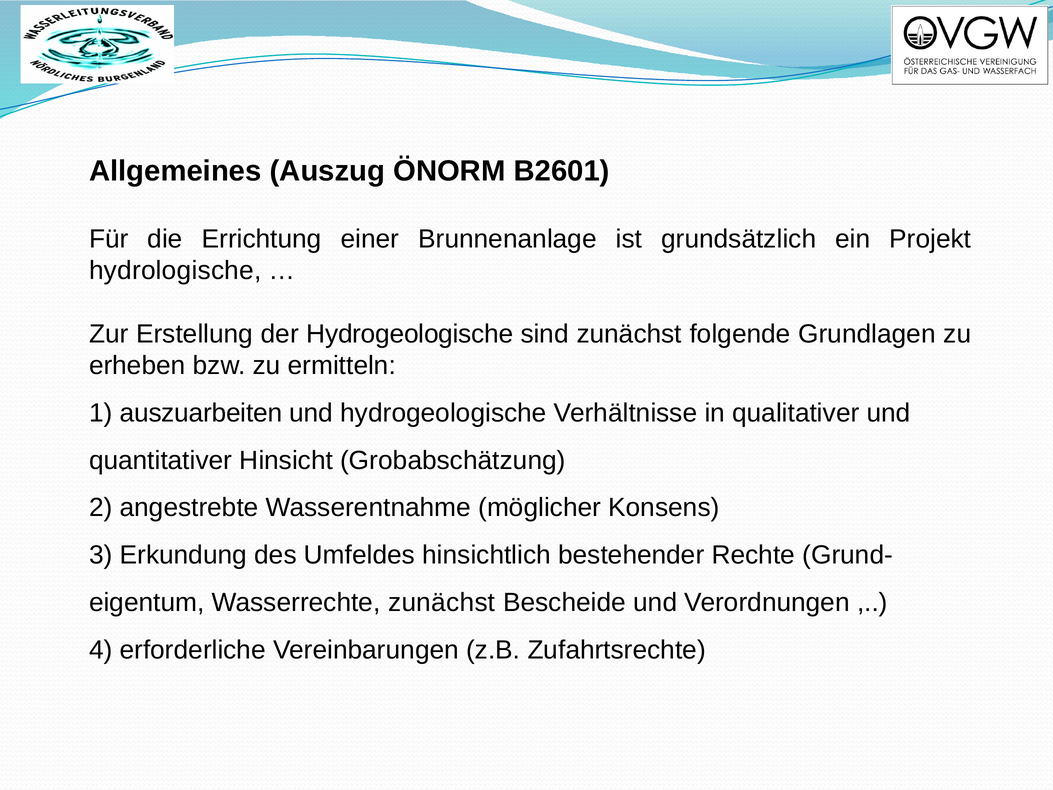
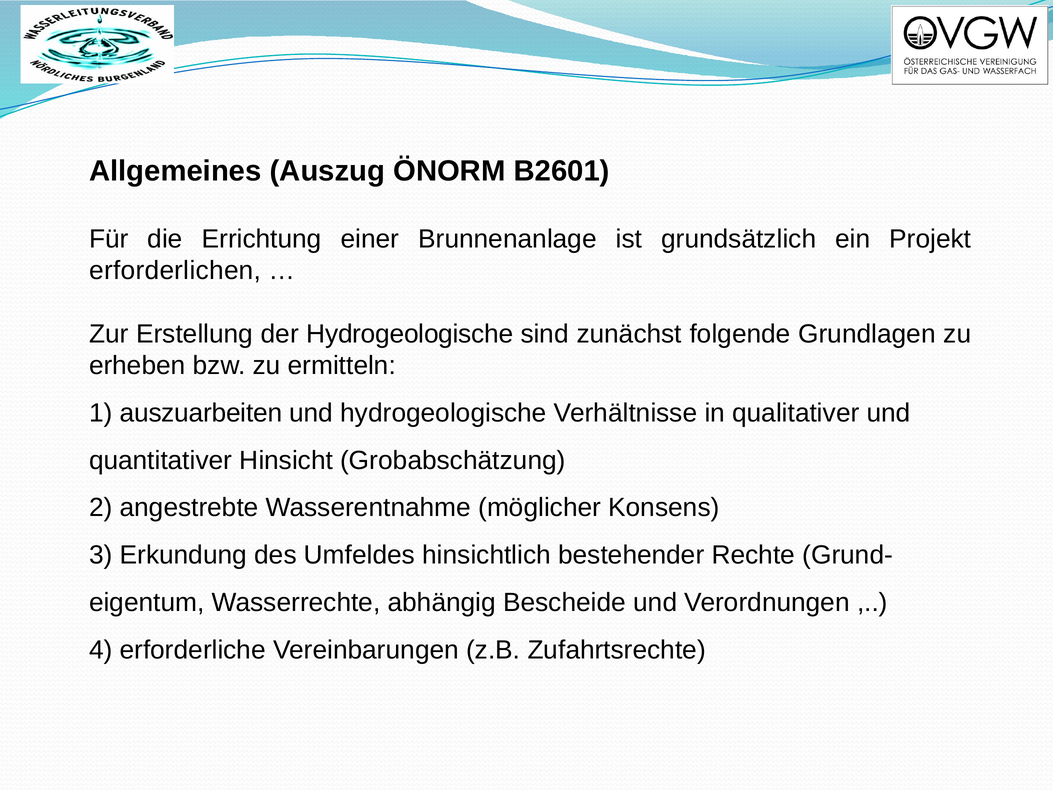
hydrologische: hydrologische -> erforderlichen (175, 271)
Wasserrechte zunächst: zunächst -> abhängig (442, 602)
